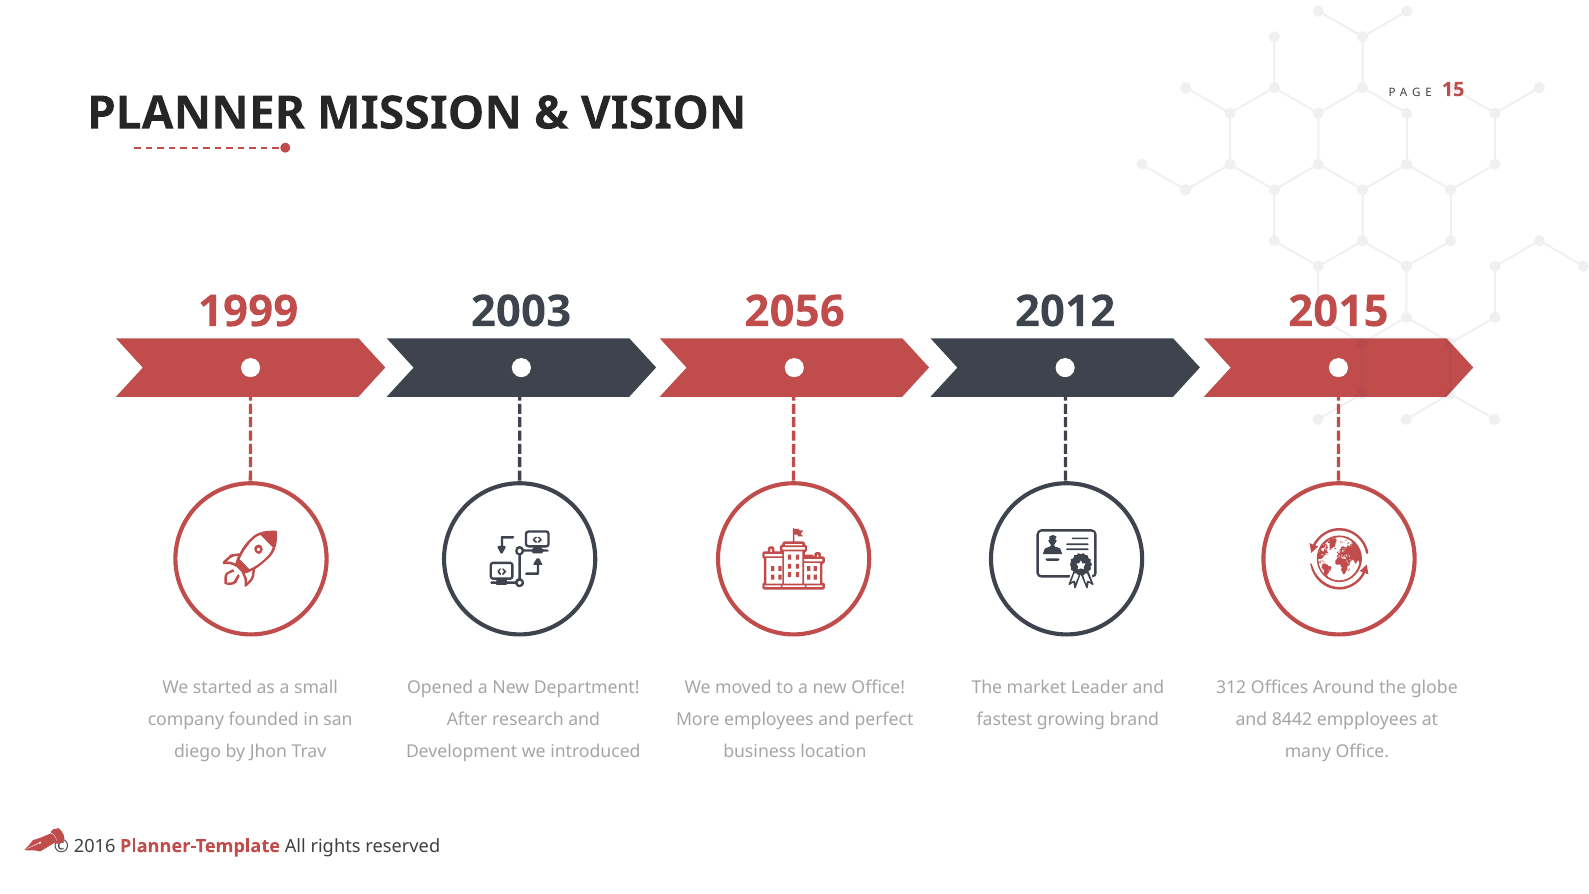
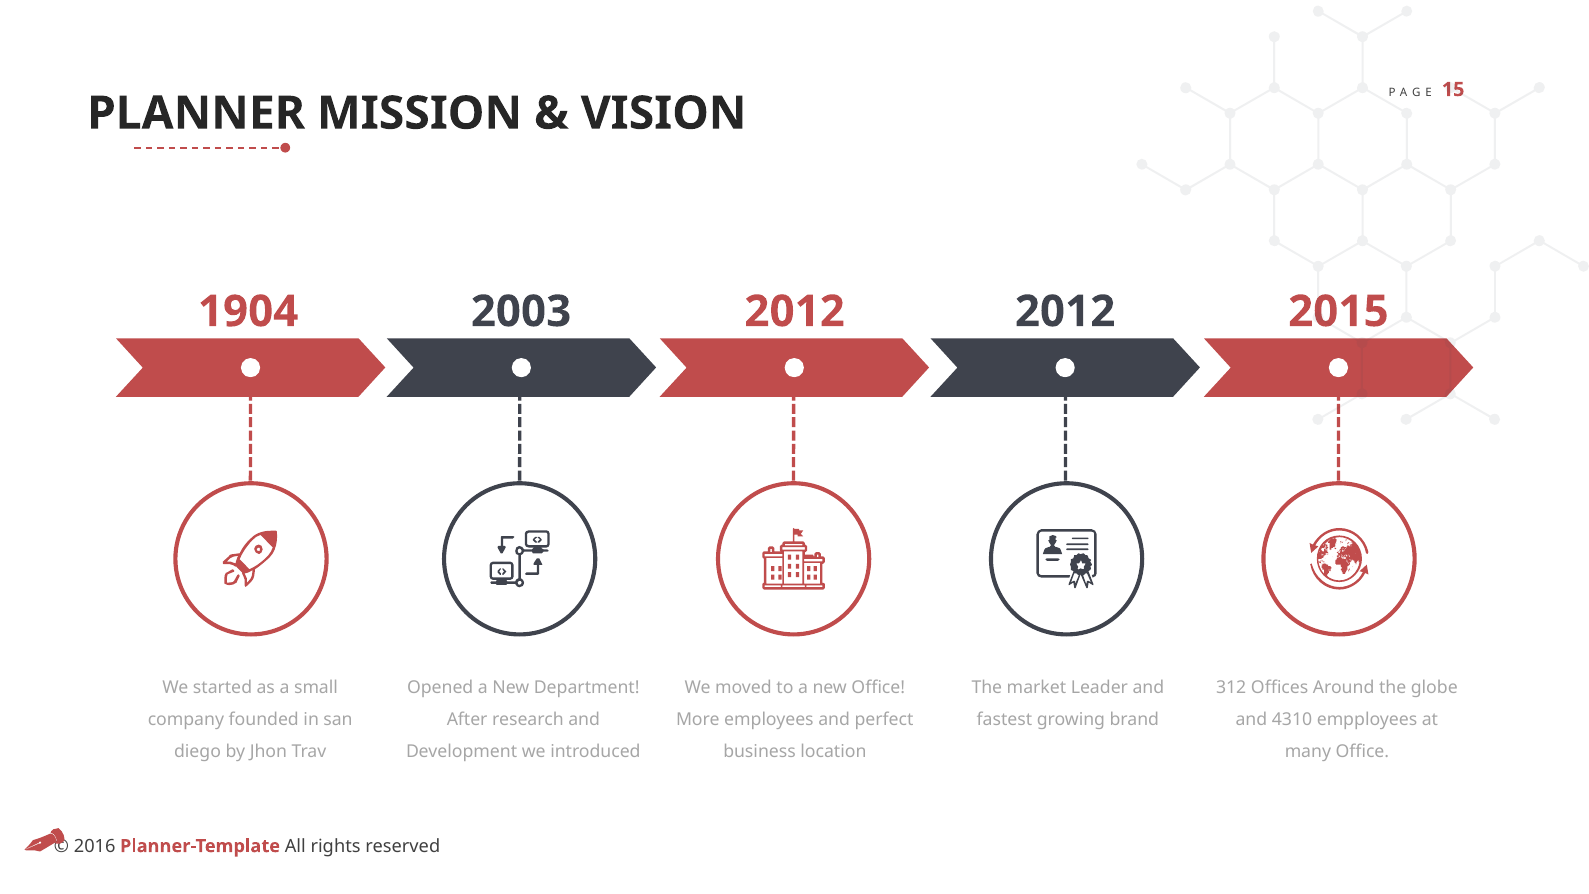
1999: 1999 -> 1904 (248, 312)
2003 2056: 2056 -> 2012 (795, 312)
8442: 8442 -> 4310 (1292, 719)
